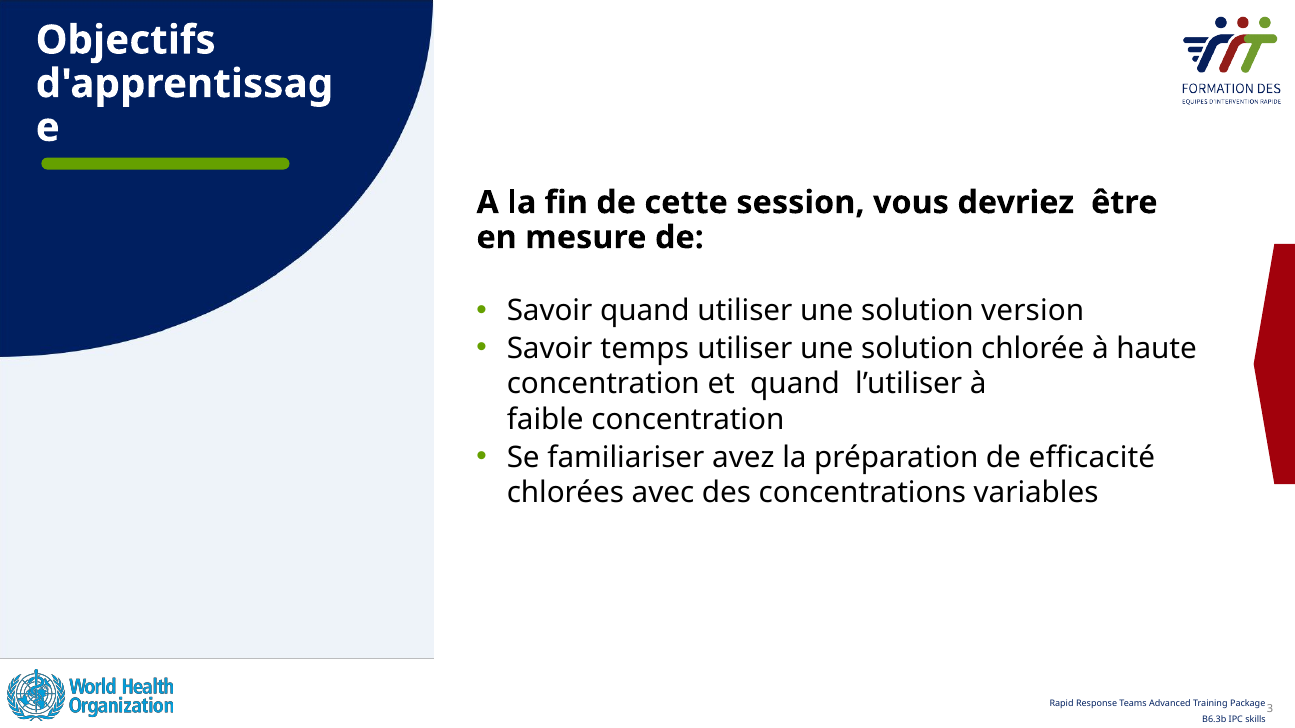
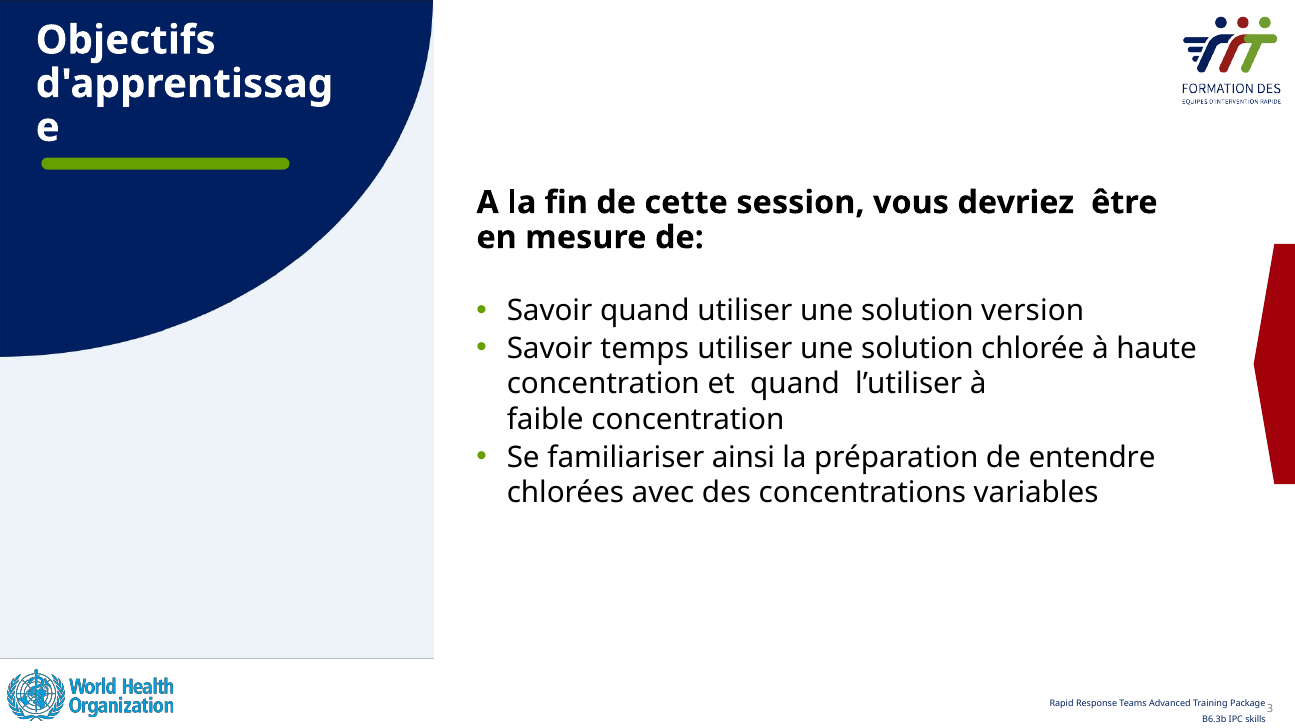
avez: avez -> ainsi (743, 458)
efficacité: efficacité -> entendre (1092, 458)
